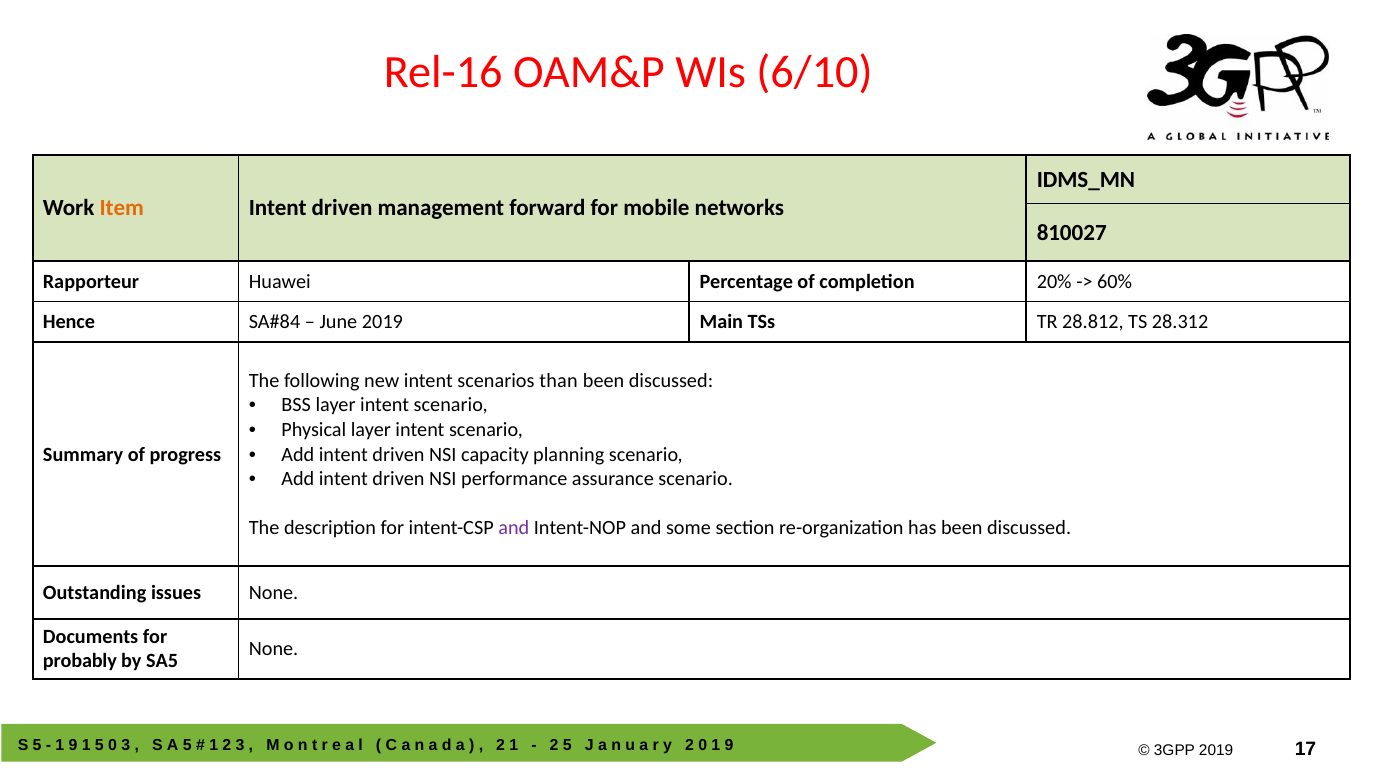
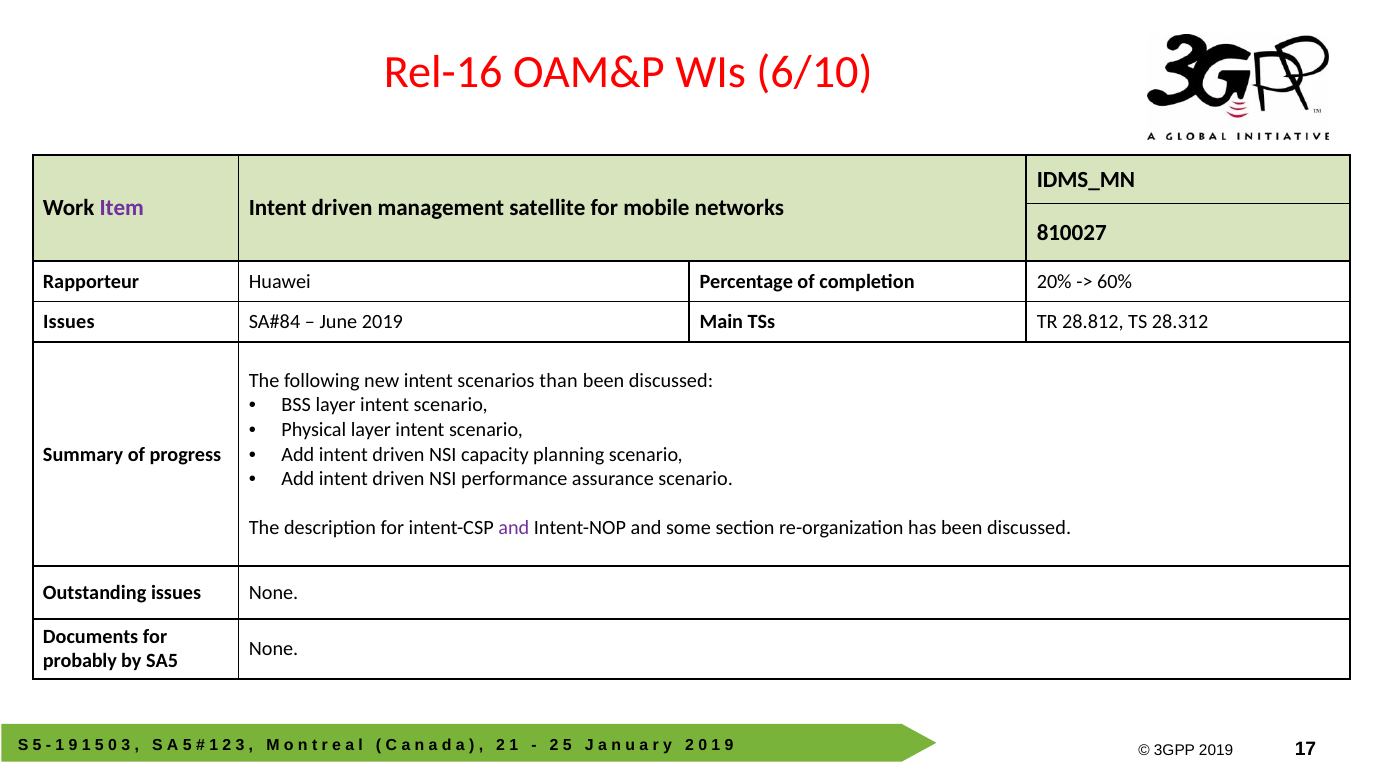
Item colour: orange -> purple (122, 208)
forward: forward -> satellite (547, 208)
Hence: Hence -> Issues (69, 322)
